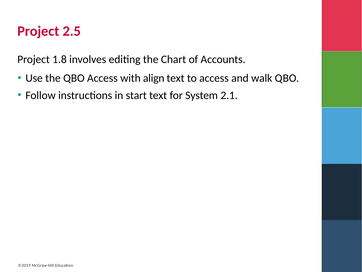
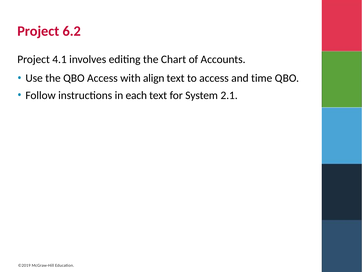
2.5: 2.5 -> 6.2 (72, 31)
1.8: 1.8 -> 4.1 (60, 59)
walk: walk -> time (262, 78)
start: start -> each (136, 95)
